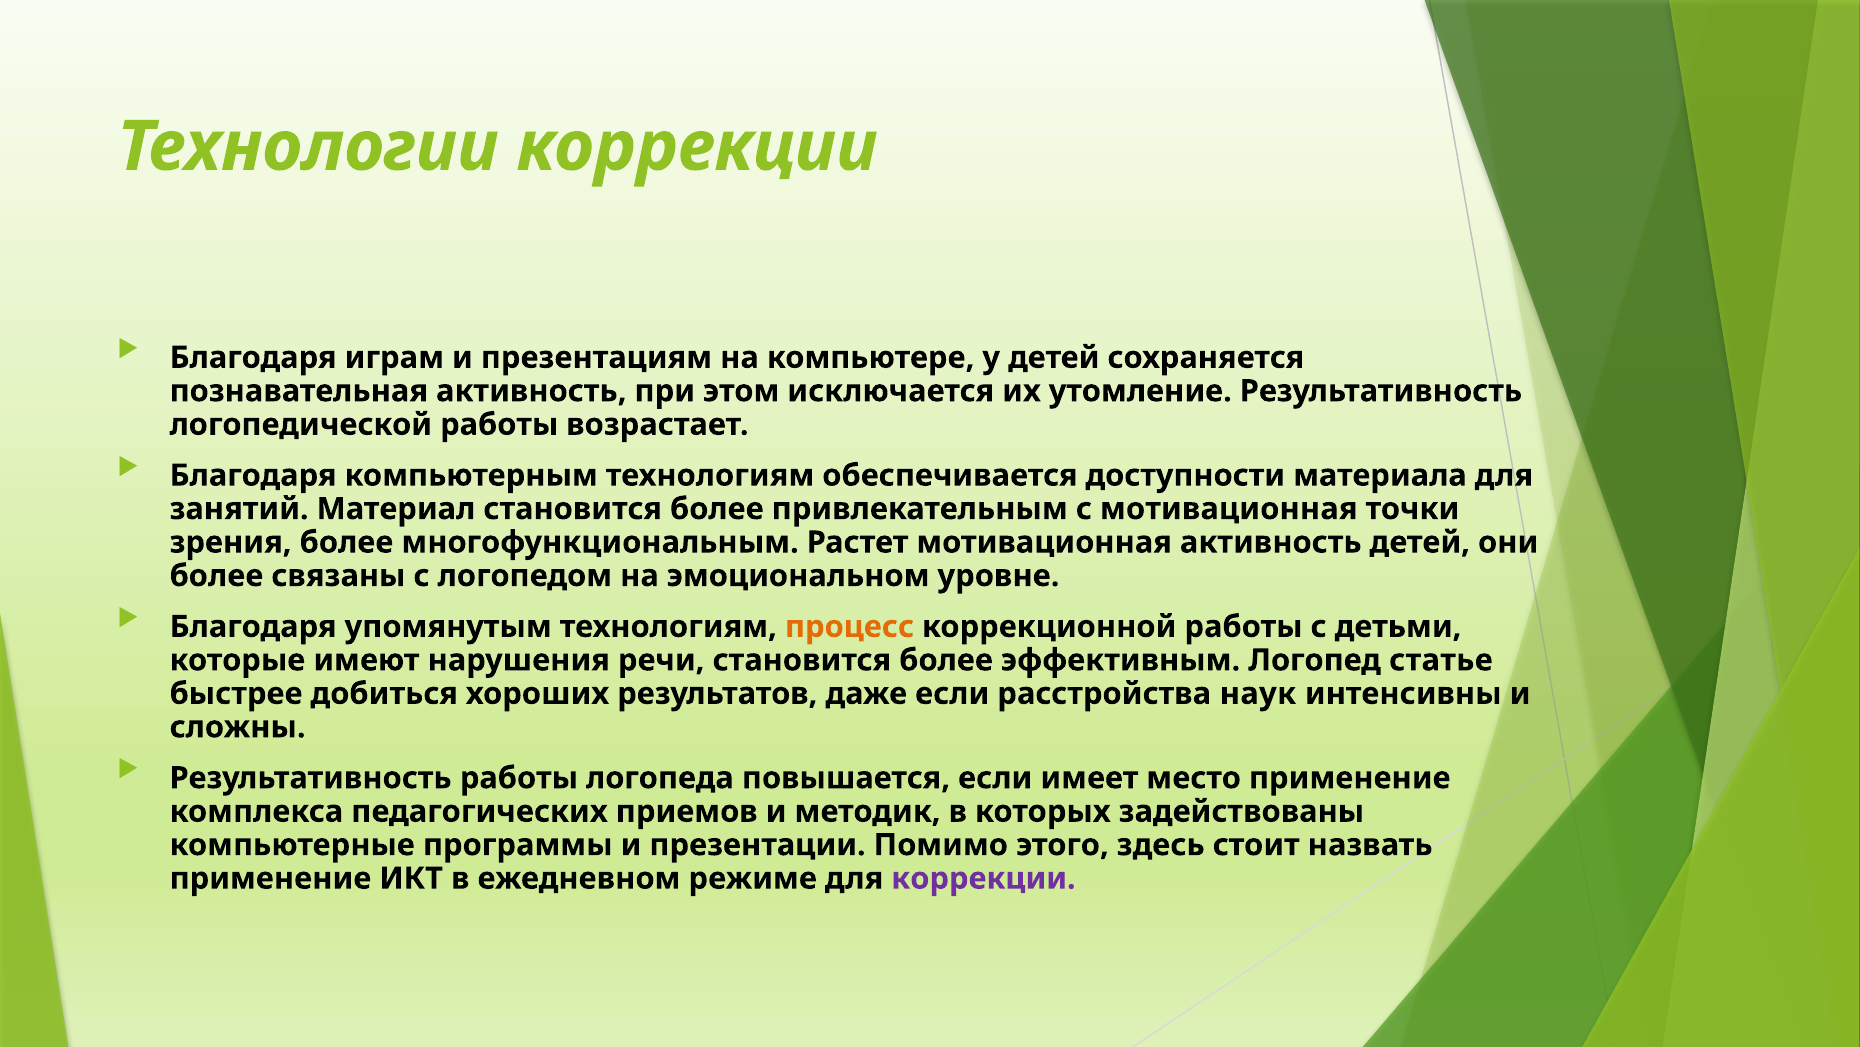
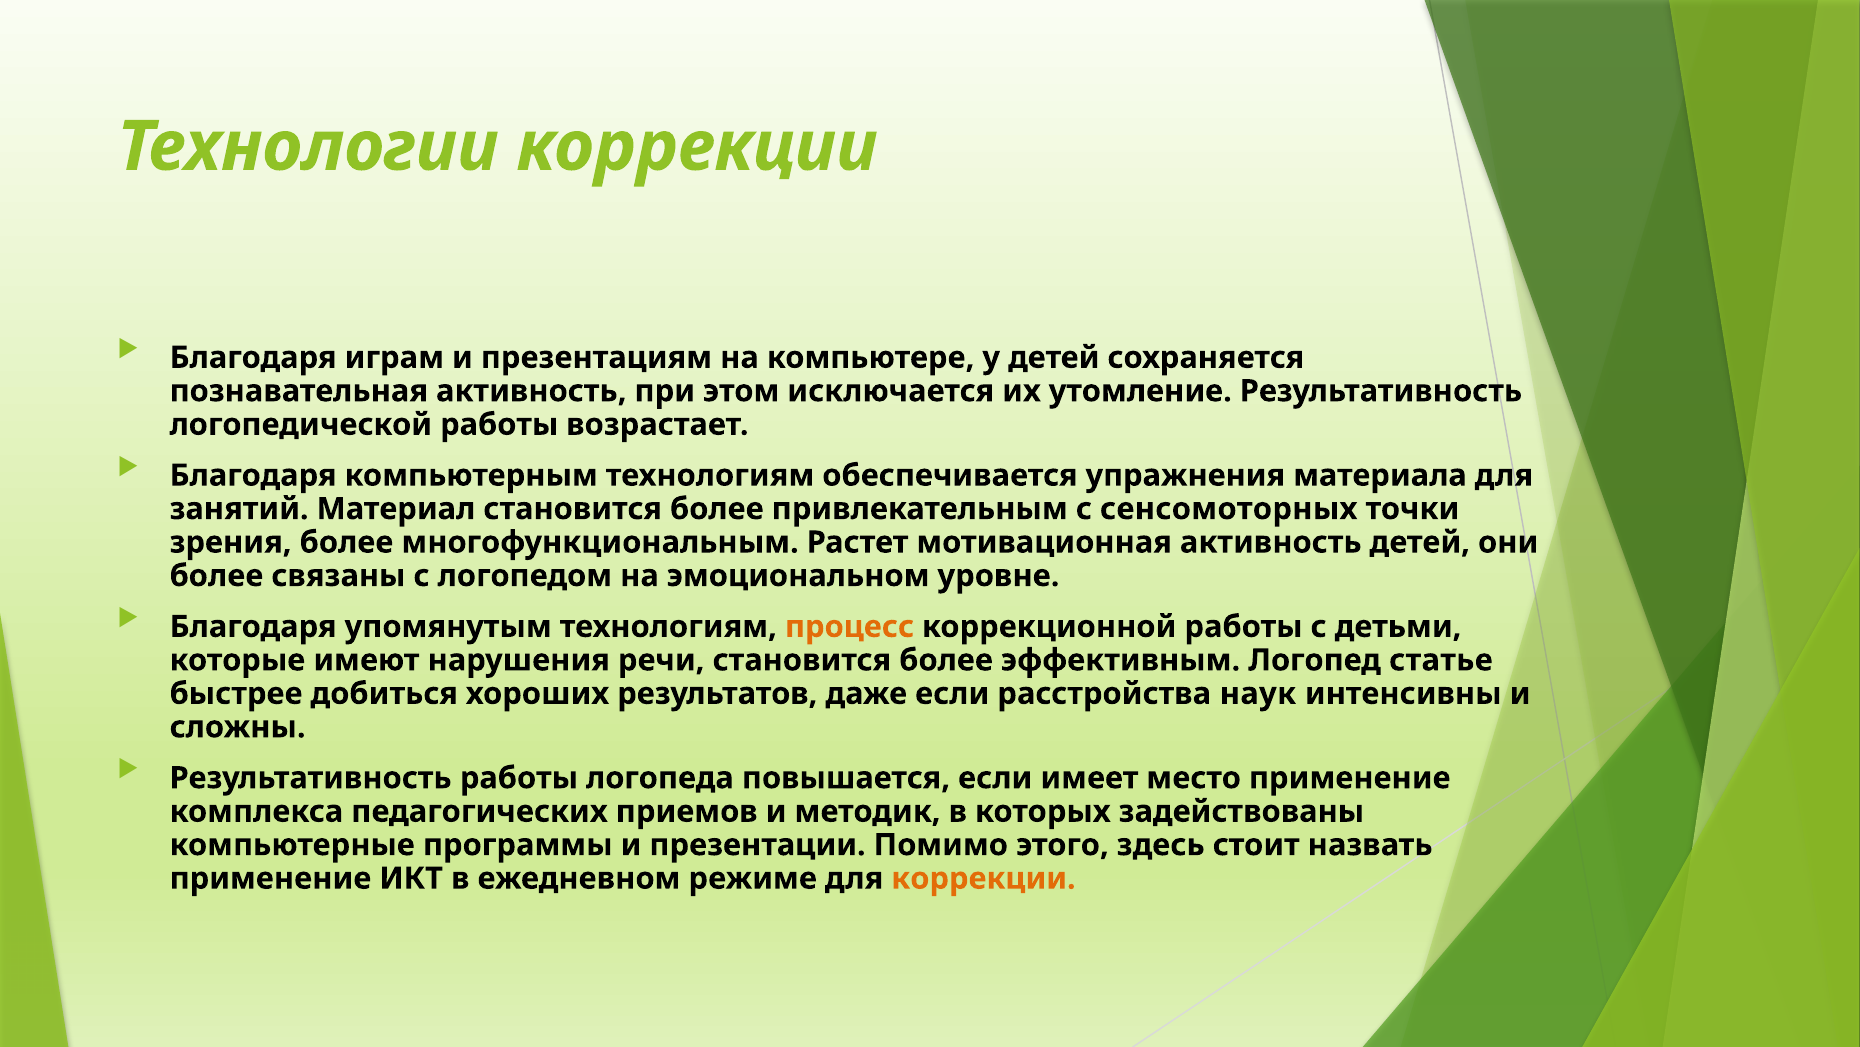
доступности: доступности -> упражнения (1185, 475)
с мотивационная: мотивационная -> сенсомоторных (1229, 509)
коррекции colour: purple -> orange (983, 878)
